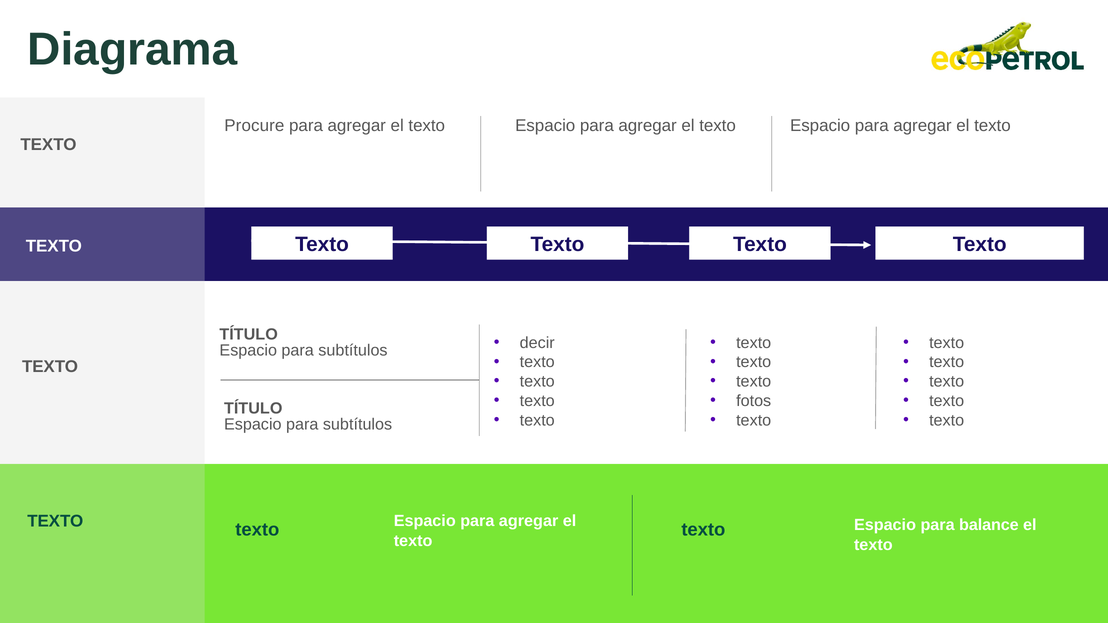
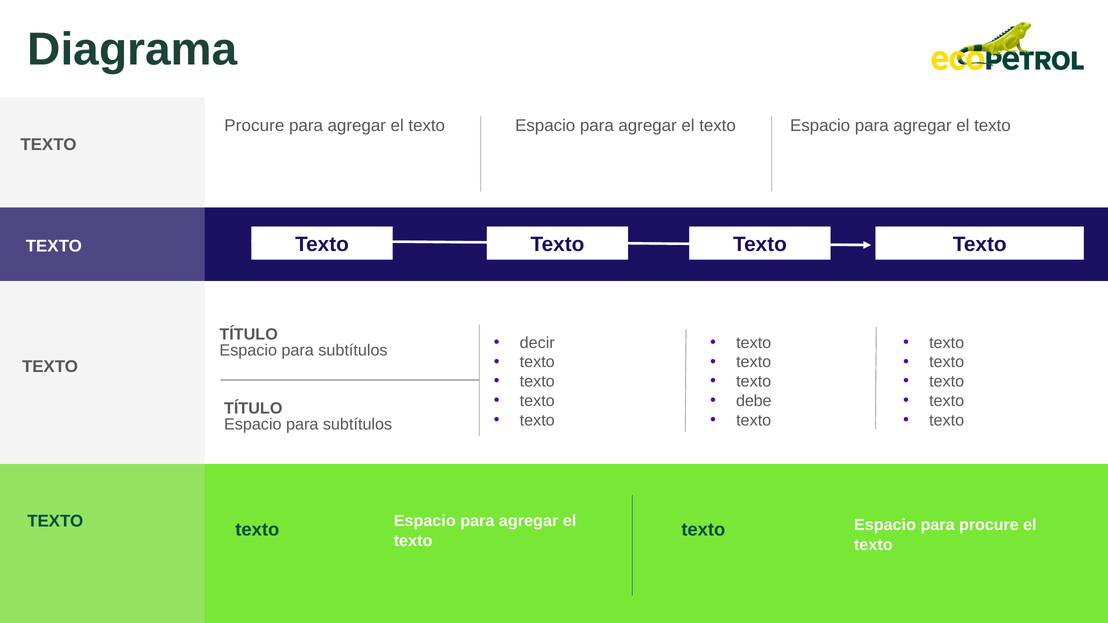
fotos: fotos -> debe (754, 401)
para balance: balance -> procure (989, 525)
